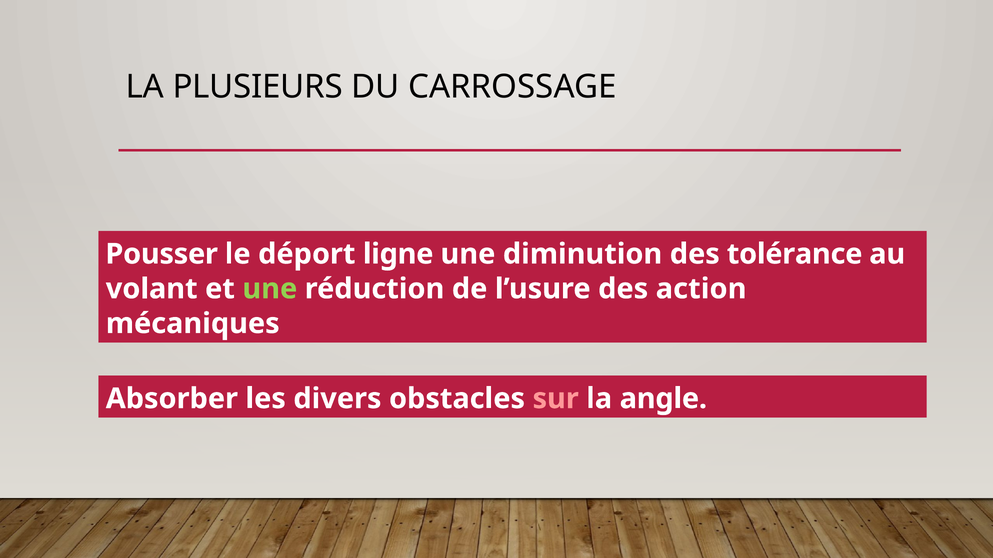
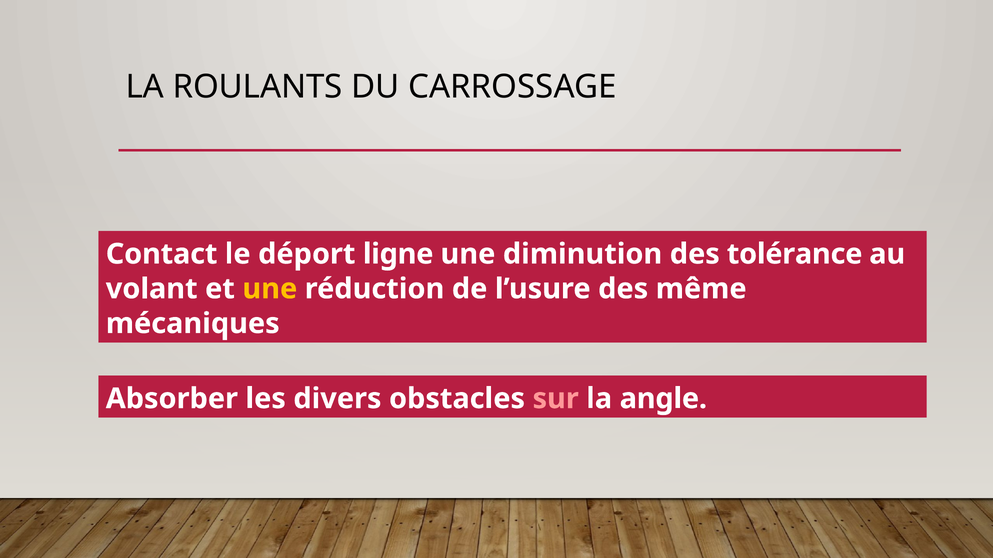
PLUSIEURS: PLUSIEURS -> ROULANTS (258, 87)
Pousser: Pousser -> Contact (162, 254)
une colour: light green -> yellow (270, 289)
action: action -> même (701, 289)
